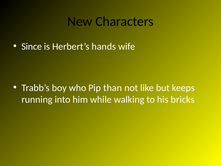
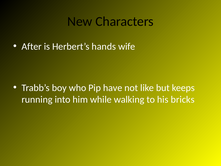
Since: Since -> After (32, 46)
than: than -> have (113, 88)
